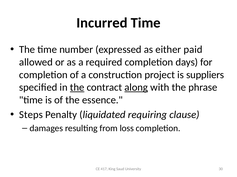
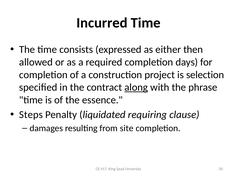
number: number -> consists (76, 50)
paid: paid -> then (193, 50)
suppliers: suppliers -> selection (205, 75)
the underline: present -> none (77, 88)
loss: loss -> site (127, 129)
